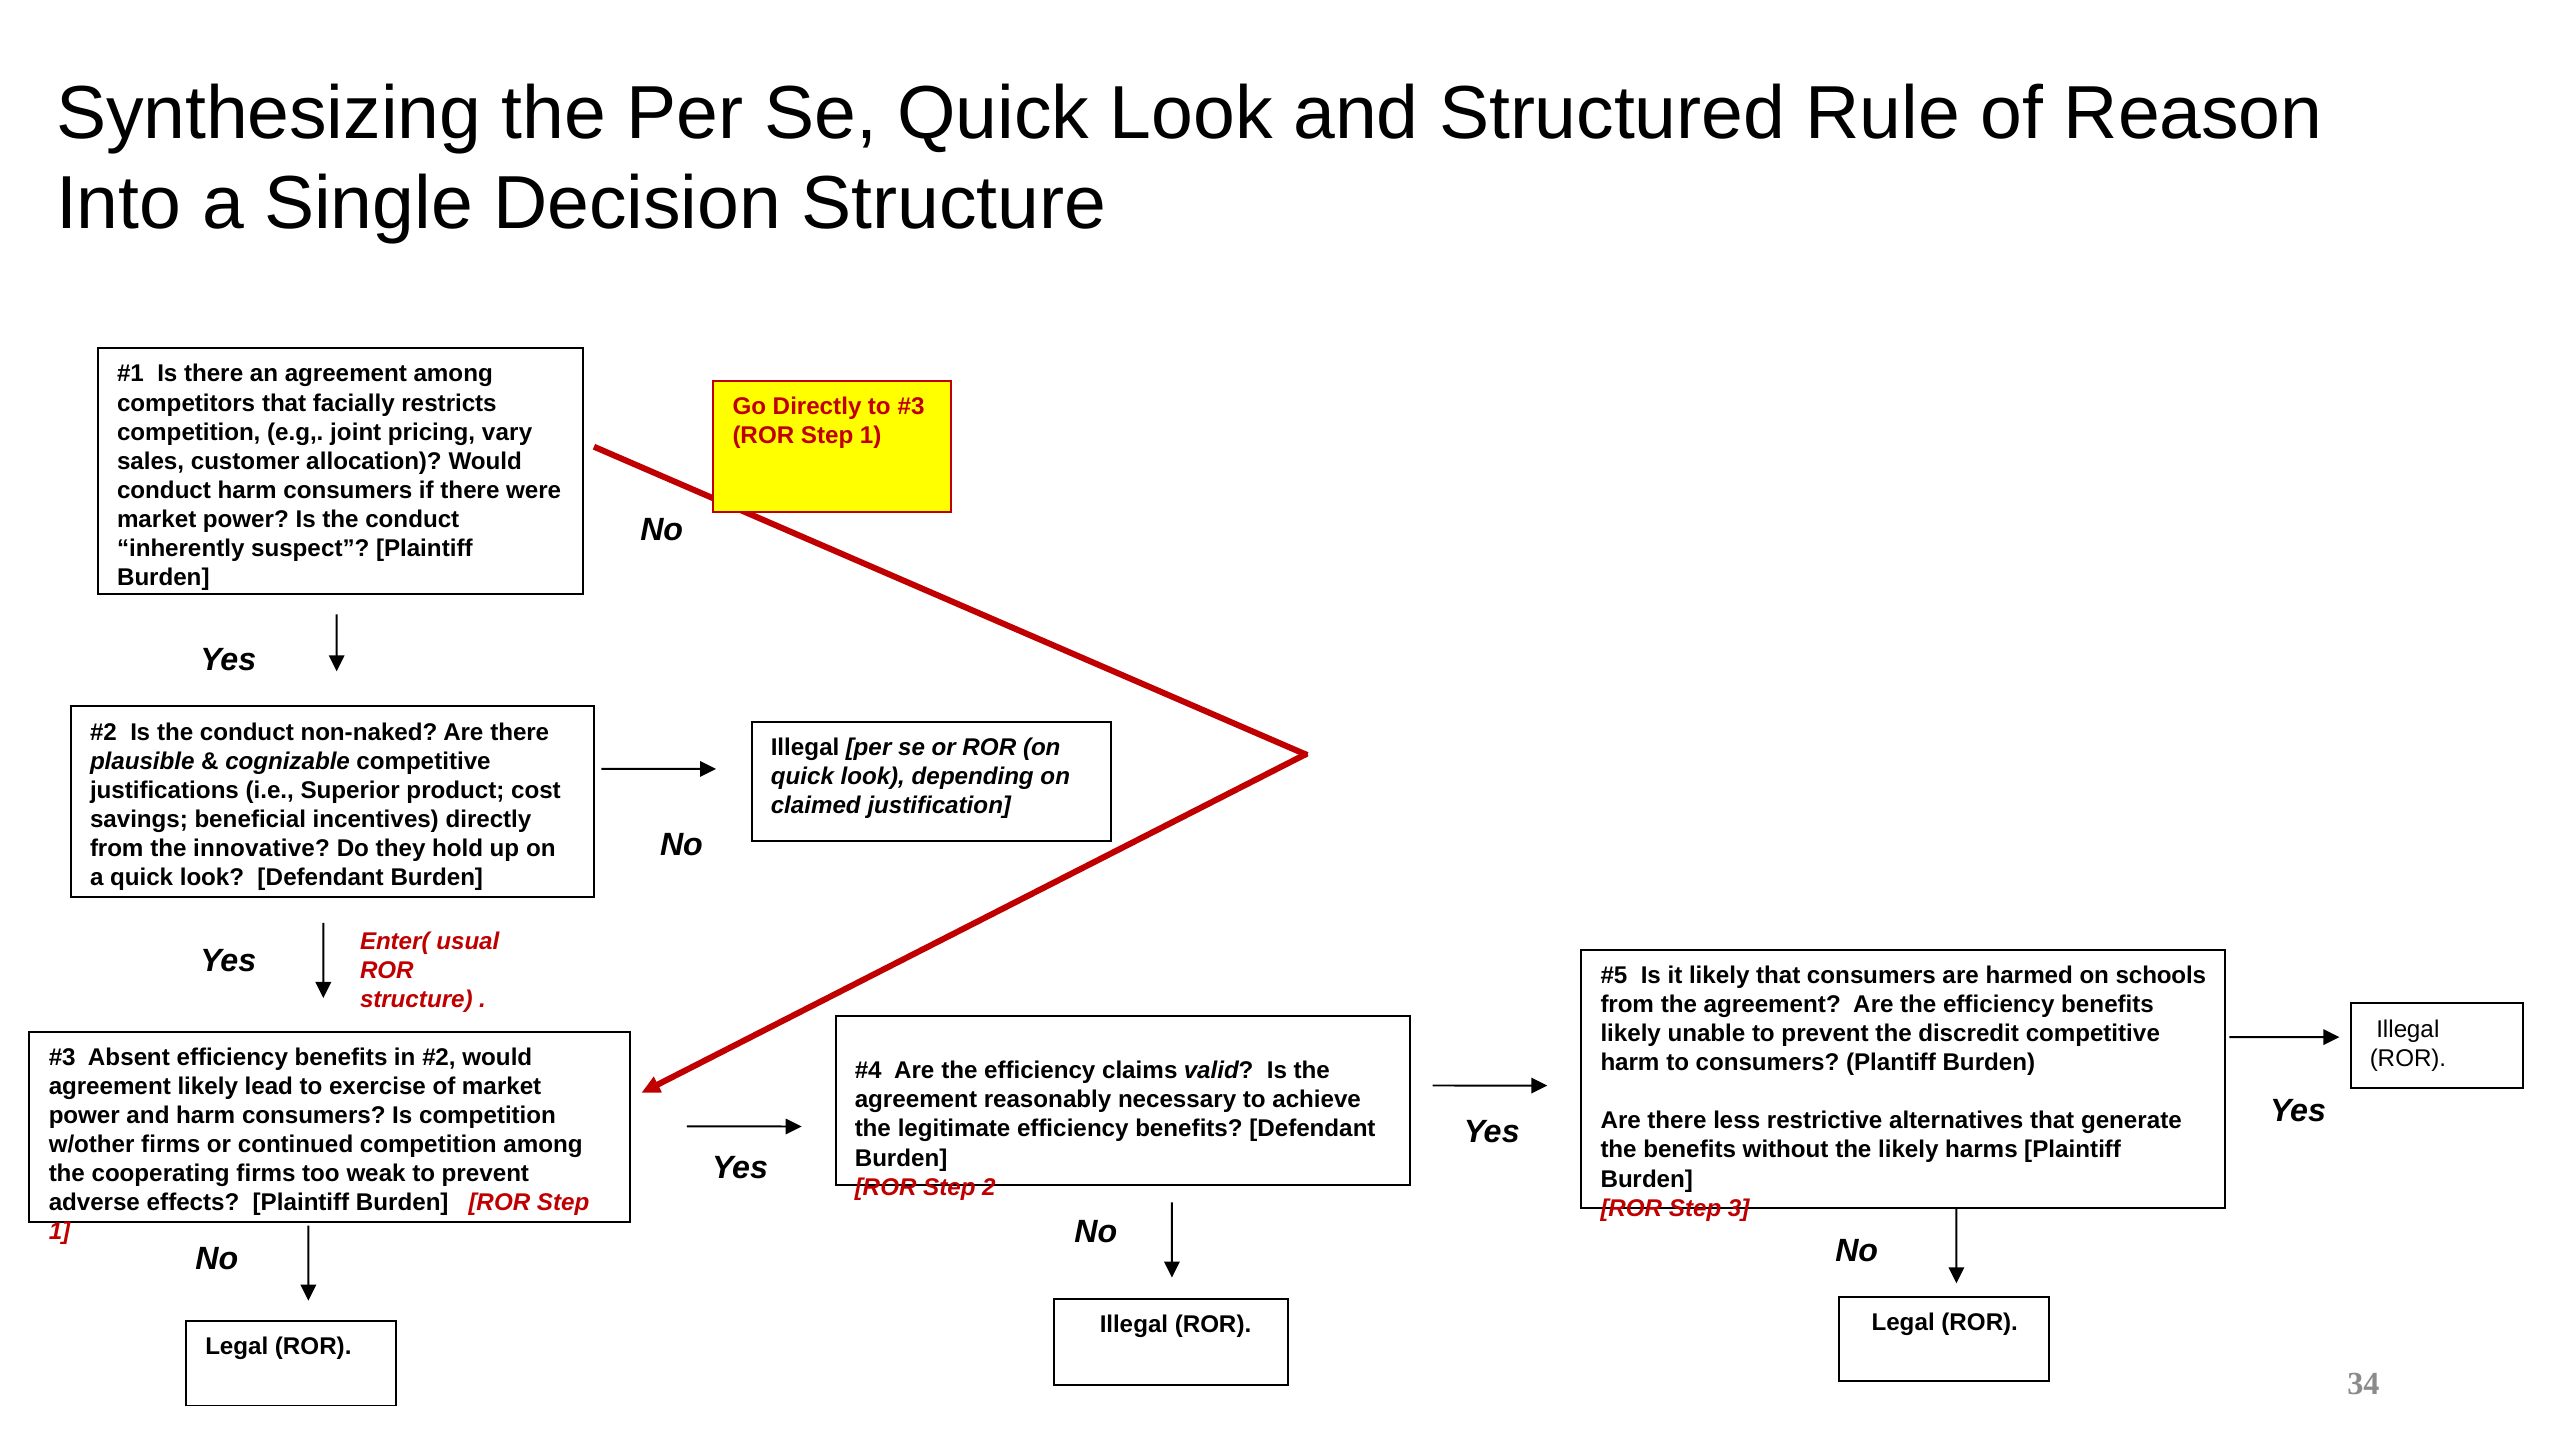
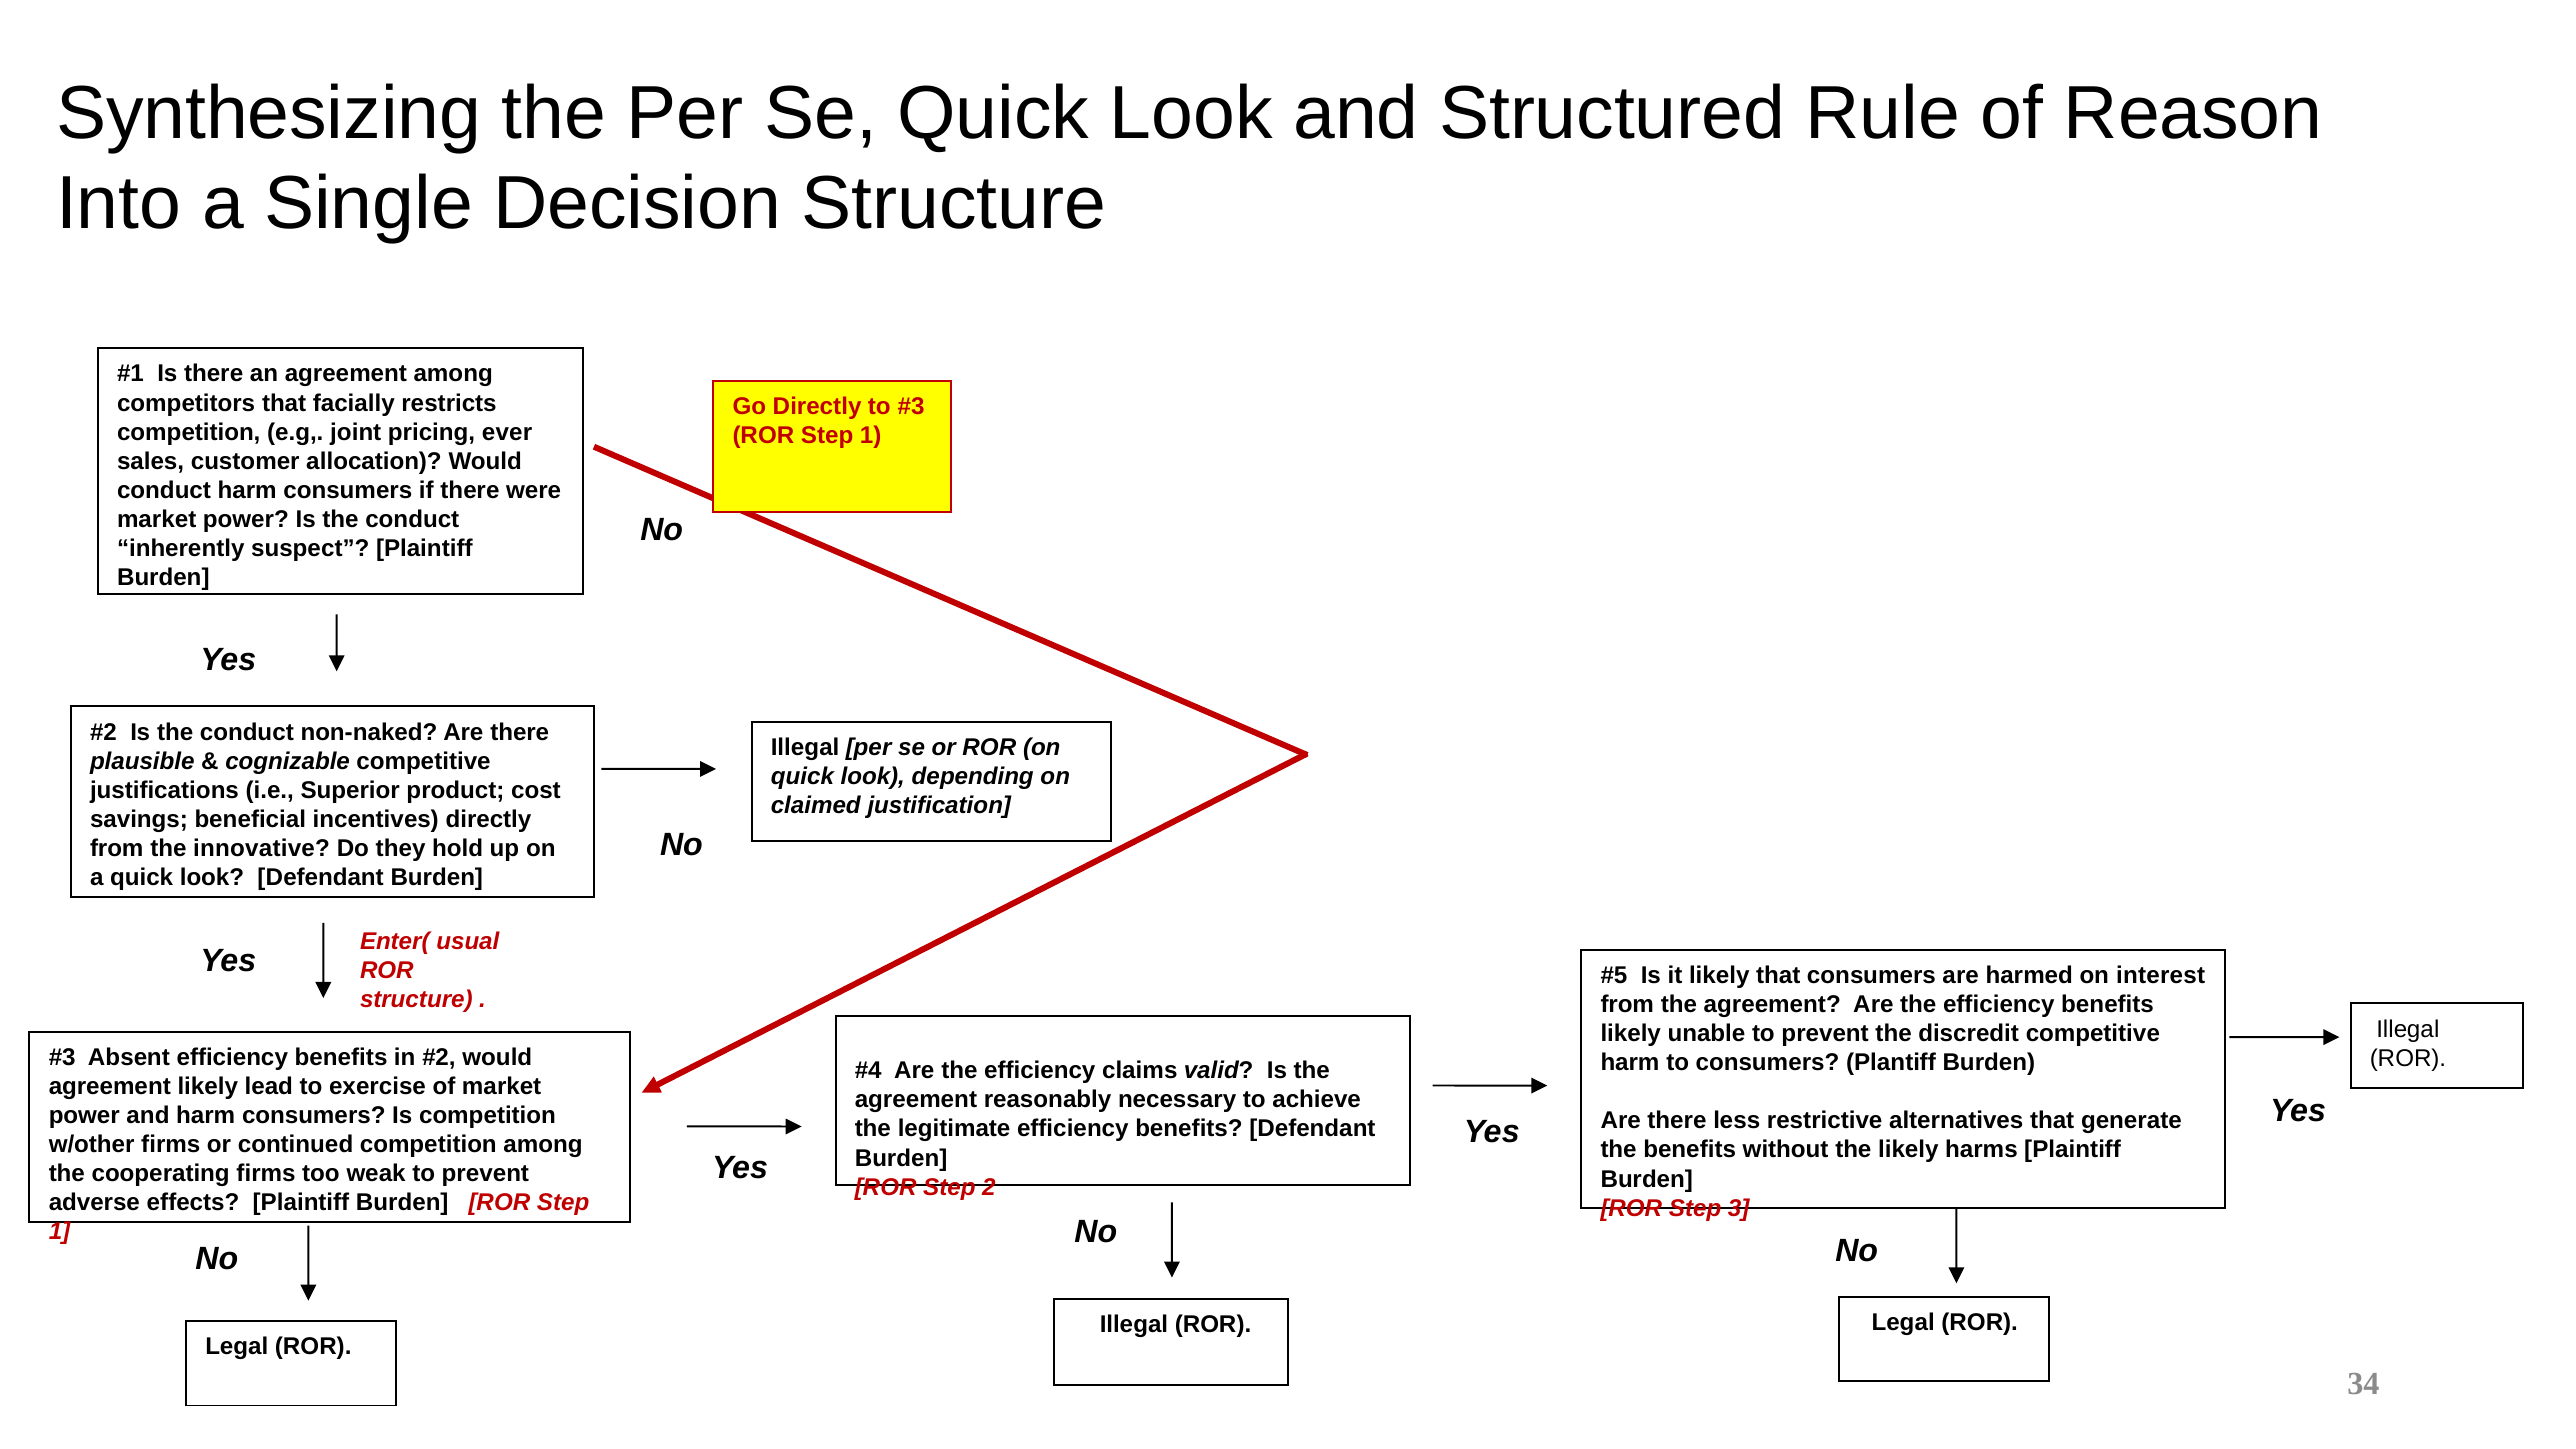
vary: vary -> ever (507, 432)
schools: schools -> interest (2161, 976)
